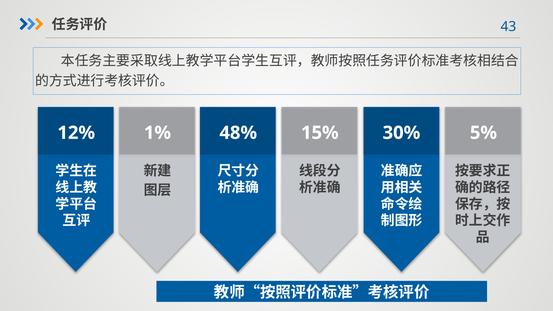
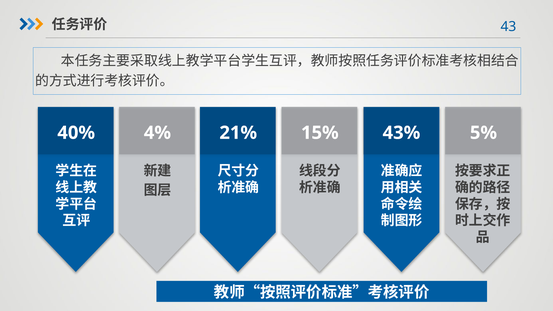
12%: 12% -> 40% (76, 133)
1%: 1% -> 4% (157, 133)
48%: 48% -> 21% (238, 133)
30%: 30% -> 43% (401, 133)
